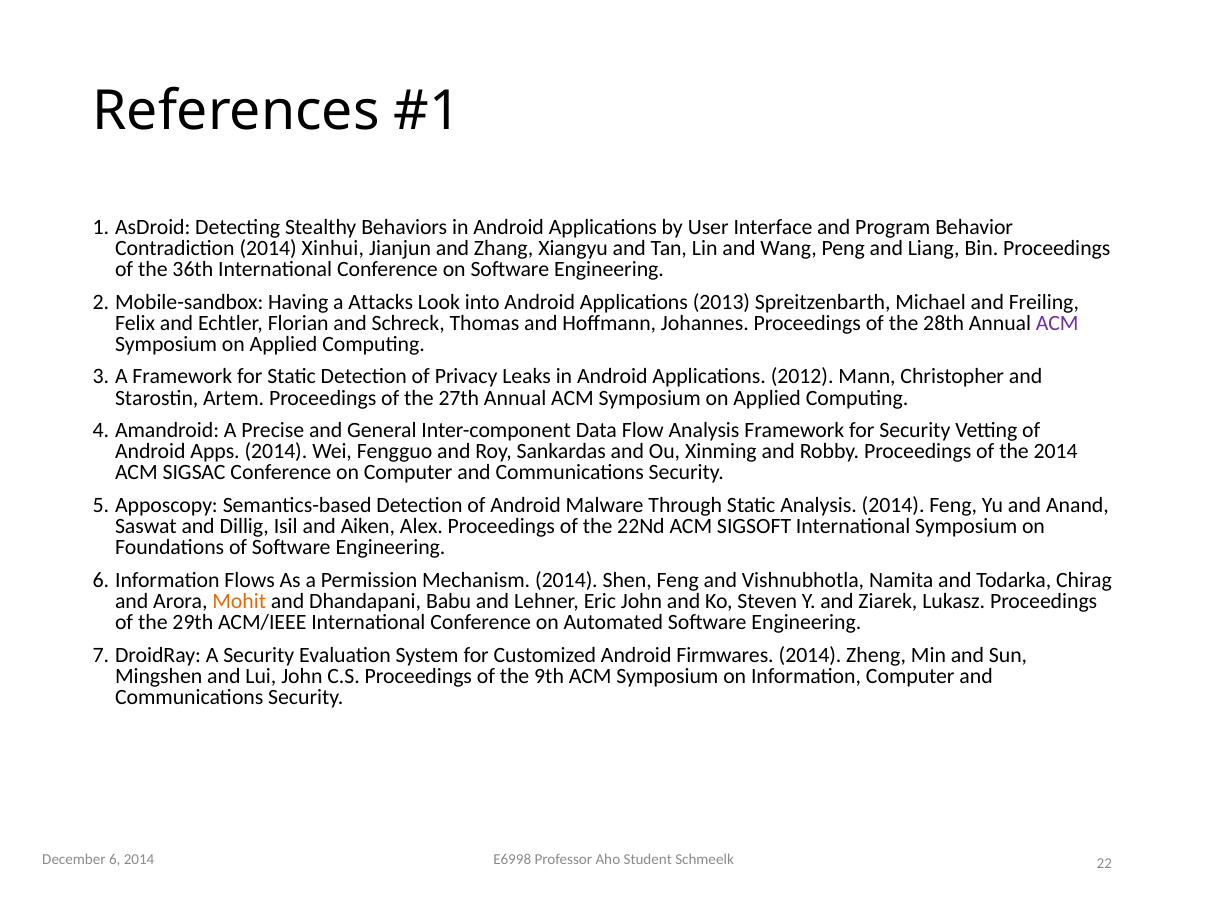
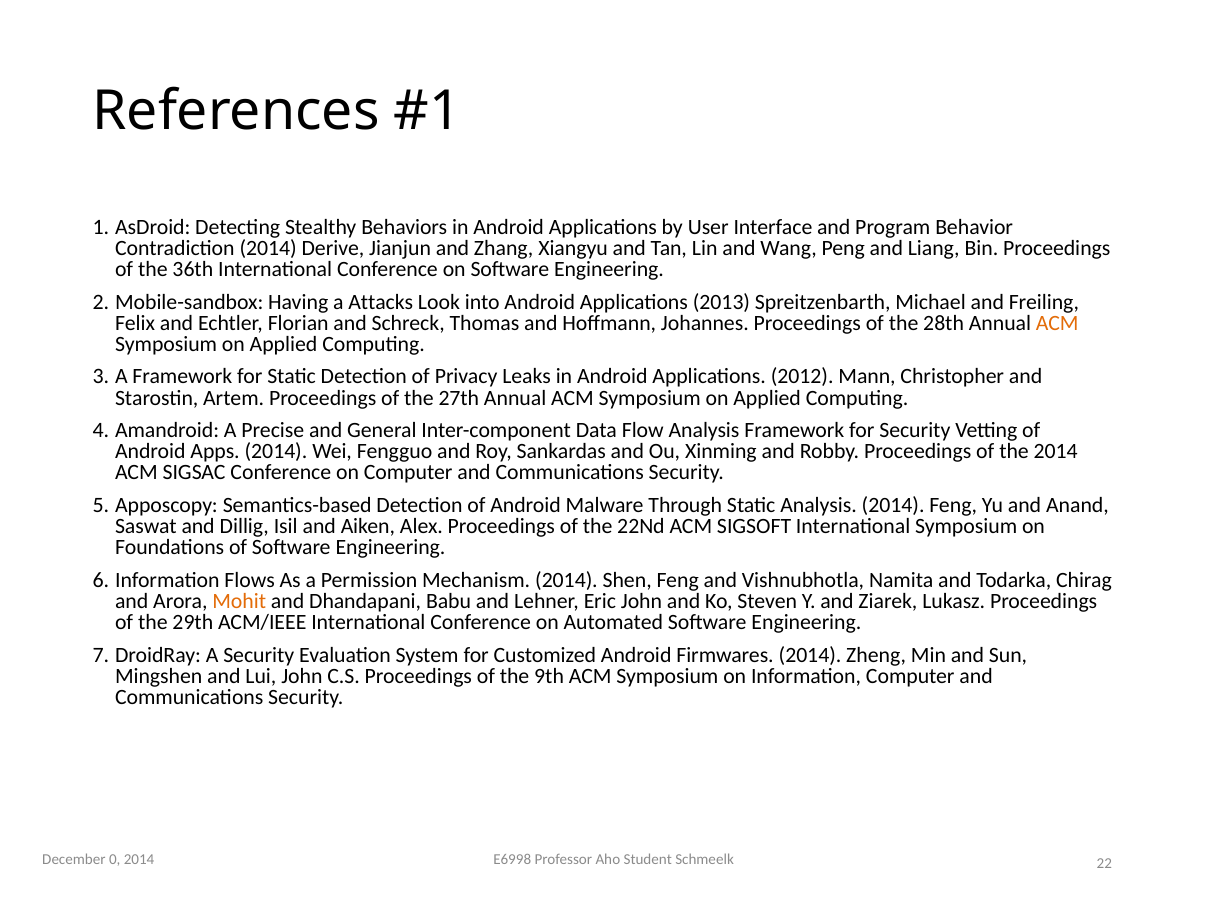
Xinhui: Xinhui -> Derive (333, 248)
ACM colour: purple -> orange (1057, 323)
December 6: 6 -> 0 (115, 860)
